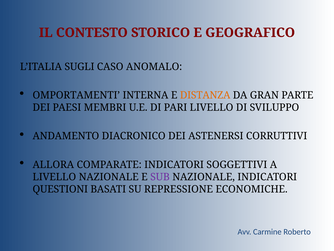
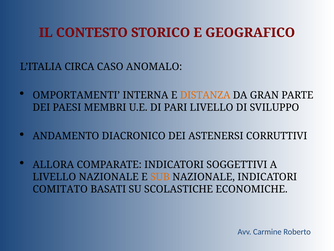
SUGLI: SUGLI -> CIRCA (79, 66)
SUB colour: purple -> orange (160, 177)
QUESTIONI: QUESTIONI -> COMITATO (60, 189)
REPRESSIONE: REPRESSIONE -> SCOLASTICHE (179, 189)
